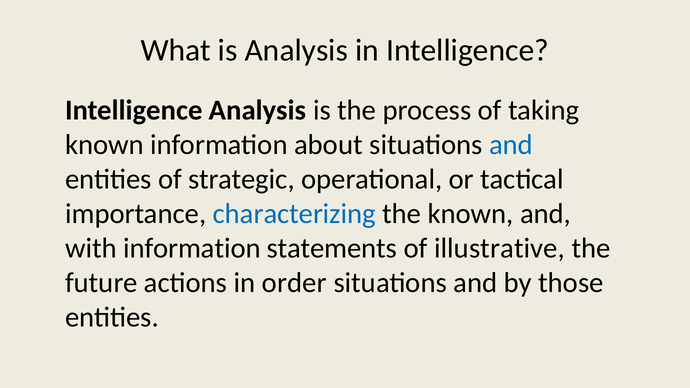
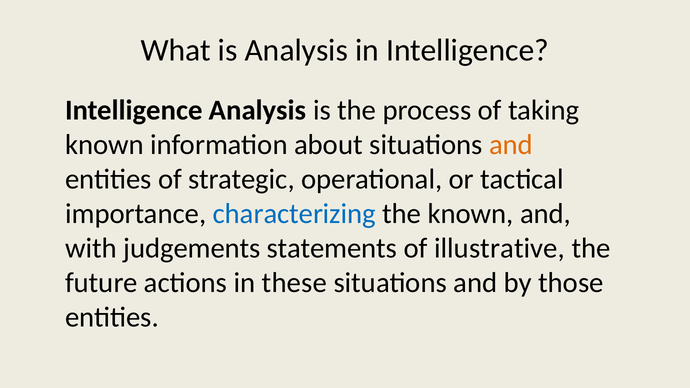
and colour: blue -> orange (511, 145)
with information: information -> judgements (192, 248)
order: order -> these (294, 283)
